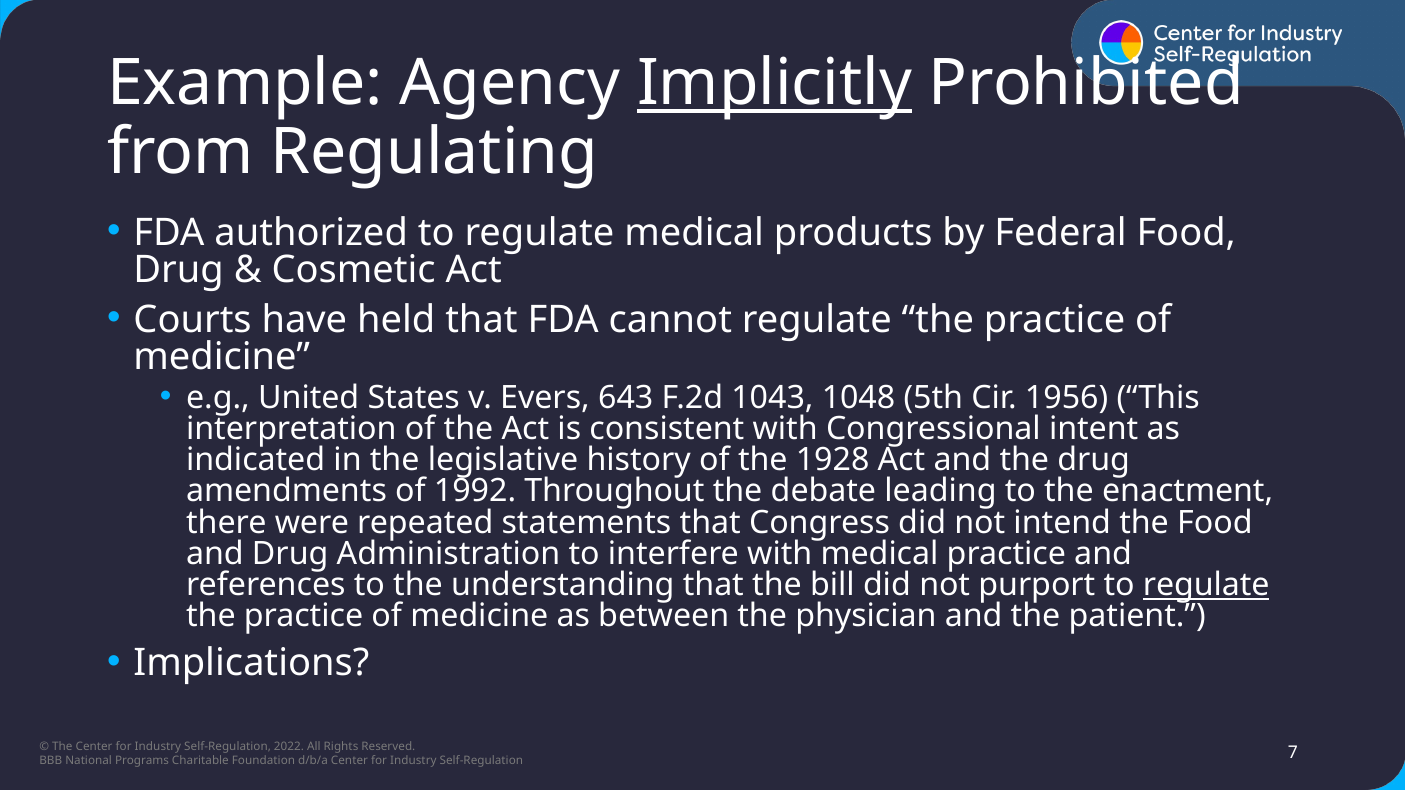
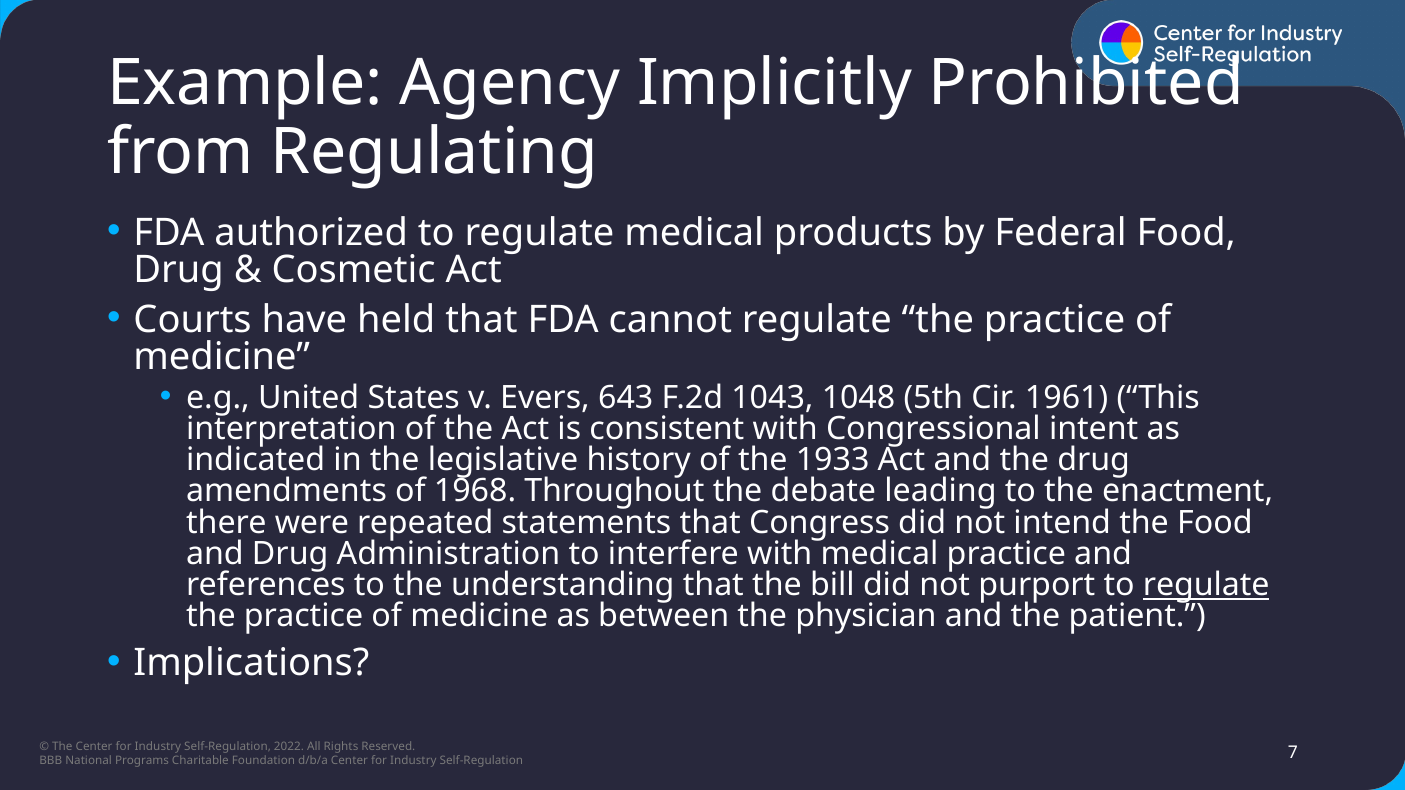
Implicitly underline: present -> none (775, 83)
1956: 1956 -> 1961 (1067, 398)
1928: 1928 -> 1933 (833, 460)
1992: 1992 -> 1968 (475, 491)
